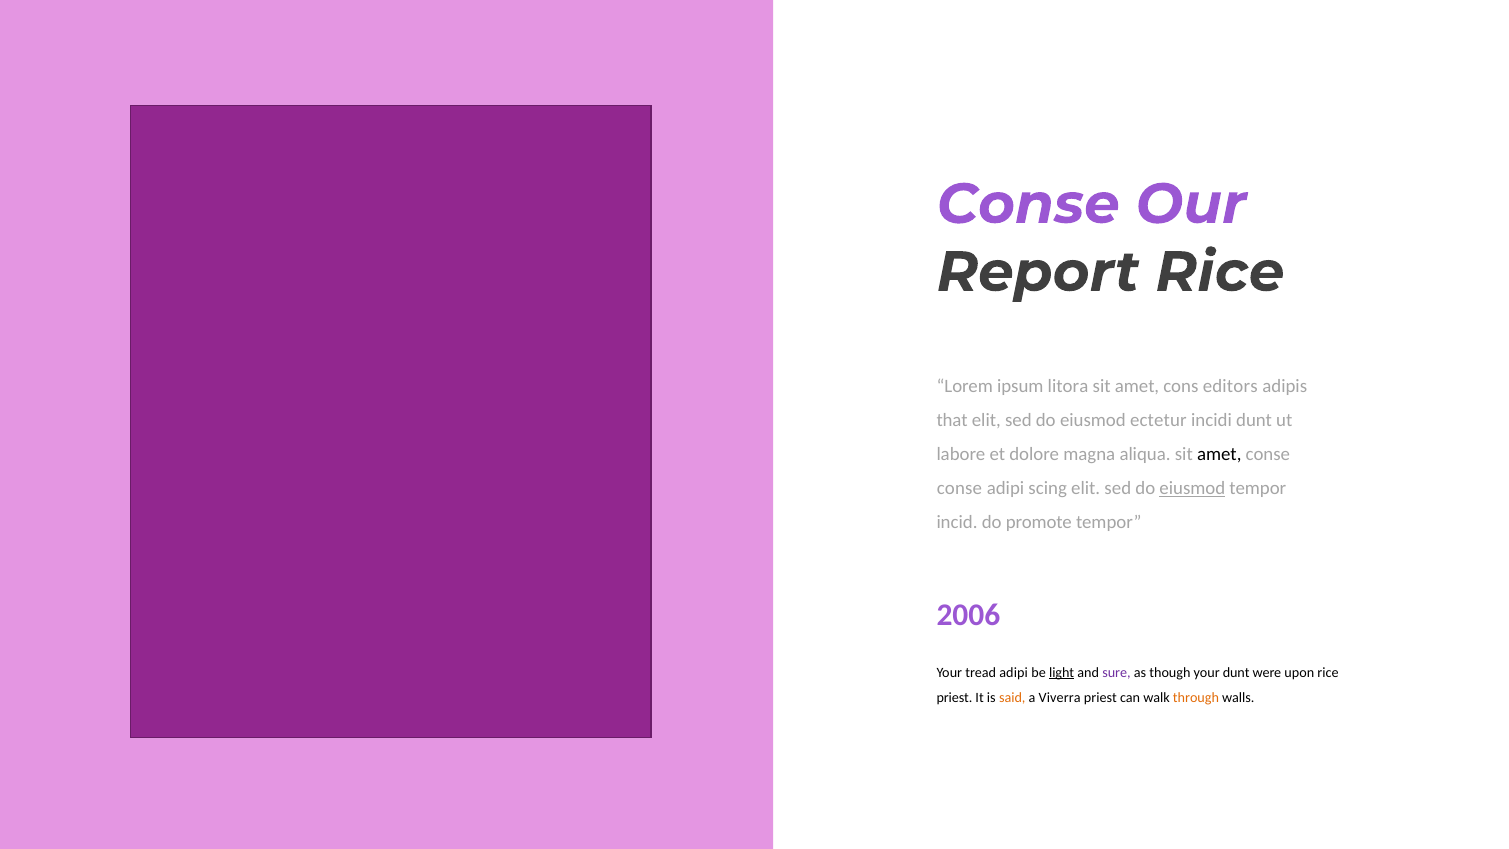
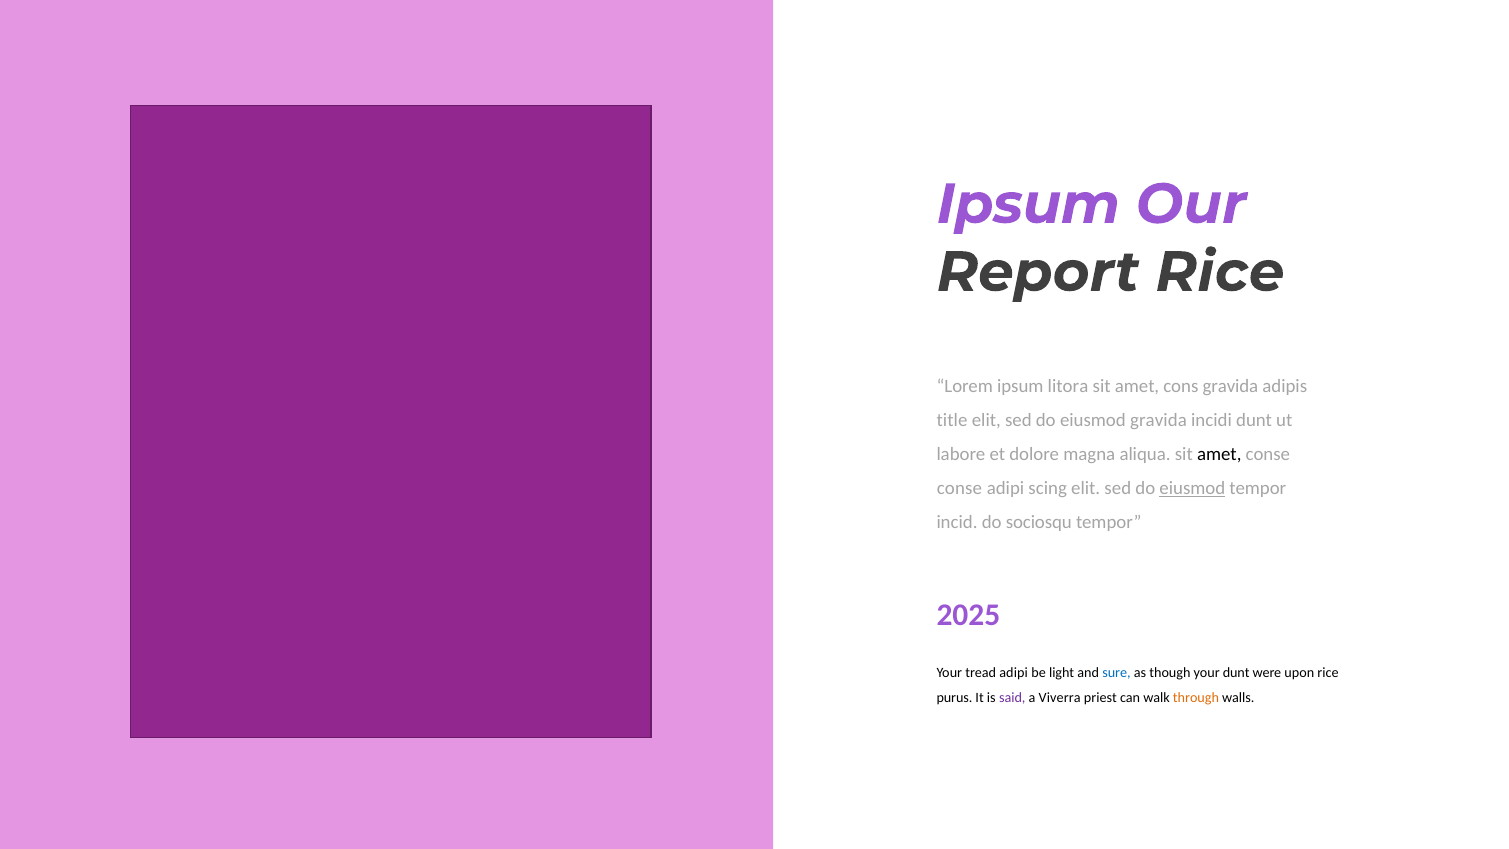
Conse: Conse -> Ipsum (1028, 204)
cons editors: editors -> gravida (1230, 387)
that: that -> title (952, 421)
eiusmod ectetur: ectetur -> gravida (1158, 421)
promote: promote -> sociosqu (1039, 522)
2006: 2006 -> 2025 (968, 615)
light underline: present -> none (1062, 672)
sure colour: purple -> blue (1116, 672)
priest: priest -> purus (954, 698)
said colour: orange -> purple (1012, 698)
